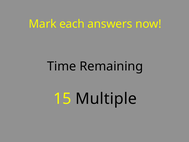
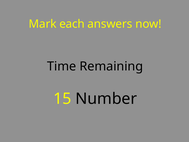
Multiple: Multiple -> Number (106, 99)
